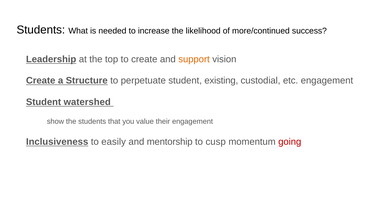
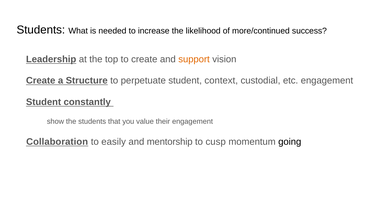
existing: existing -> context (221, 81)
watershed: watershed -> constantly (87, 102)
Inclusiveness: Inclusiveness -> Collaboration (57, 142)
going colour: red -> black (290, 142)
